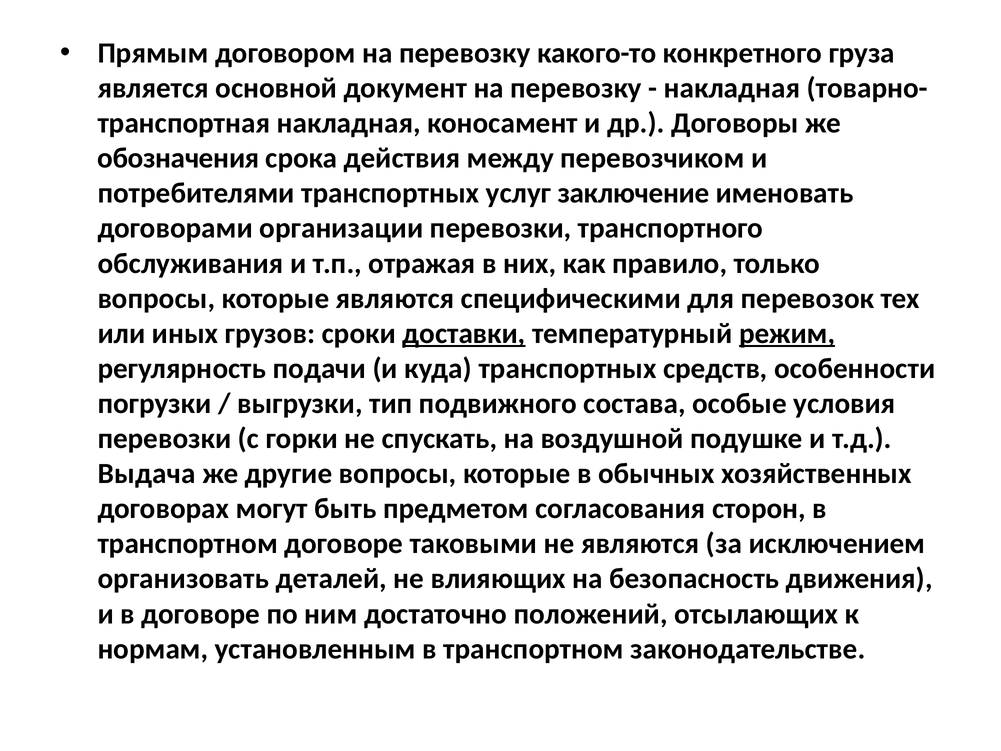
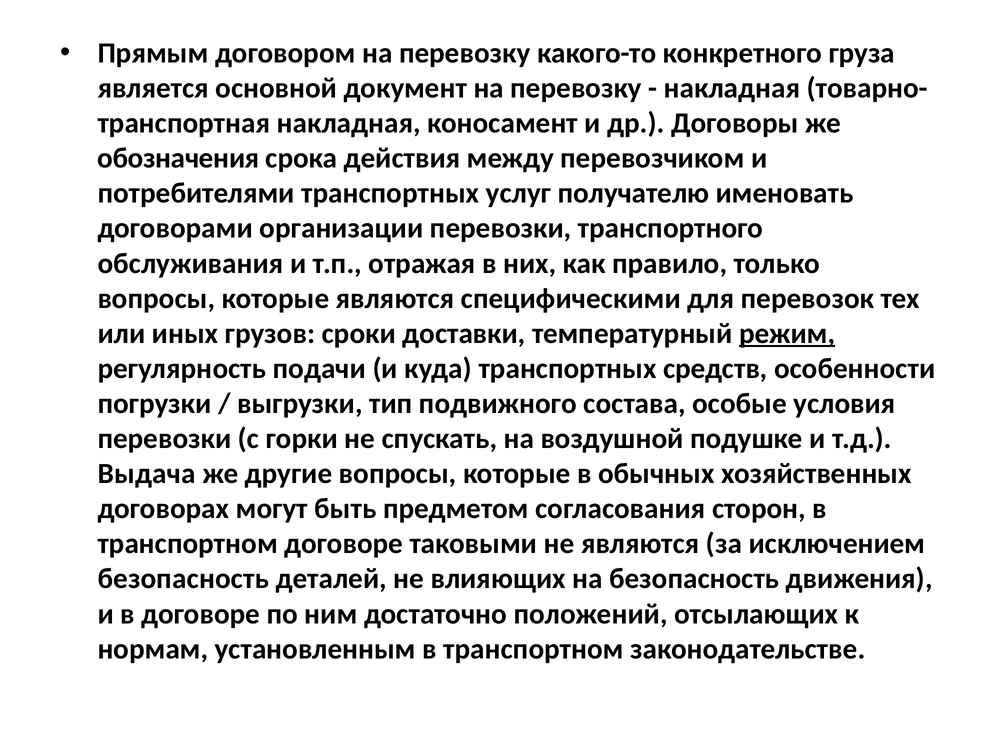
заключение: заключение -> получателю (633, 193)
доставки underline: present -> none (464, 333)
организовать: организовать -> безопасность (183, 579)
